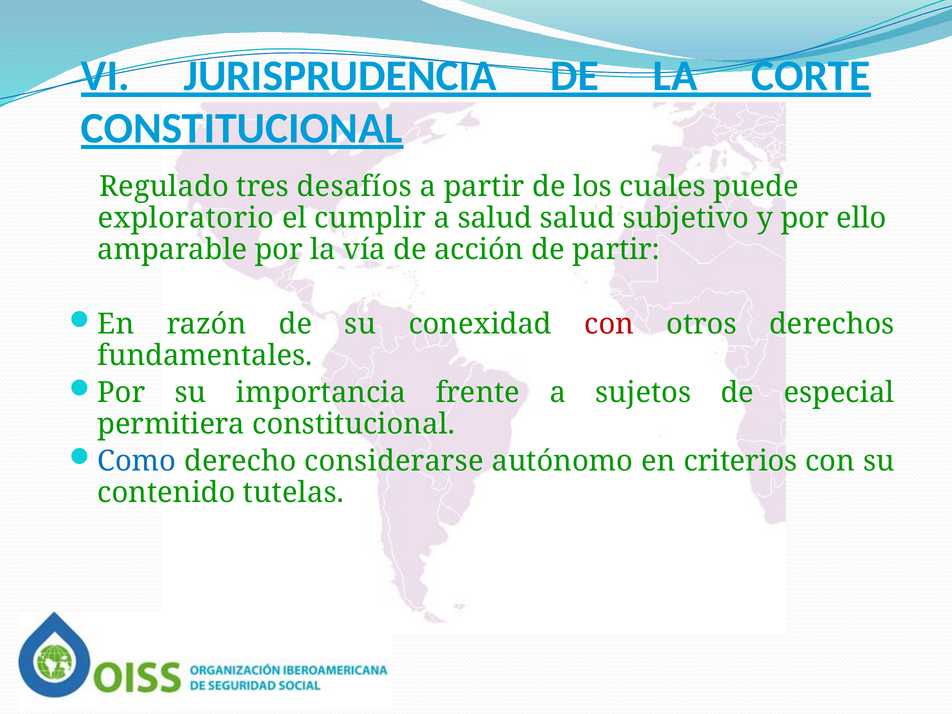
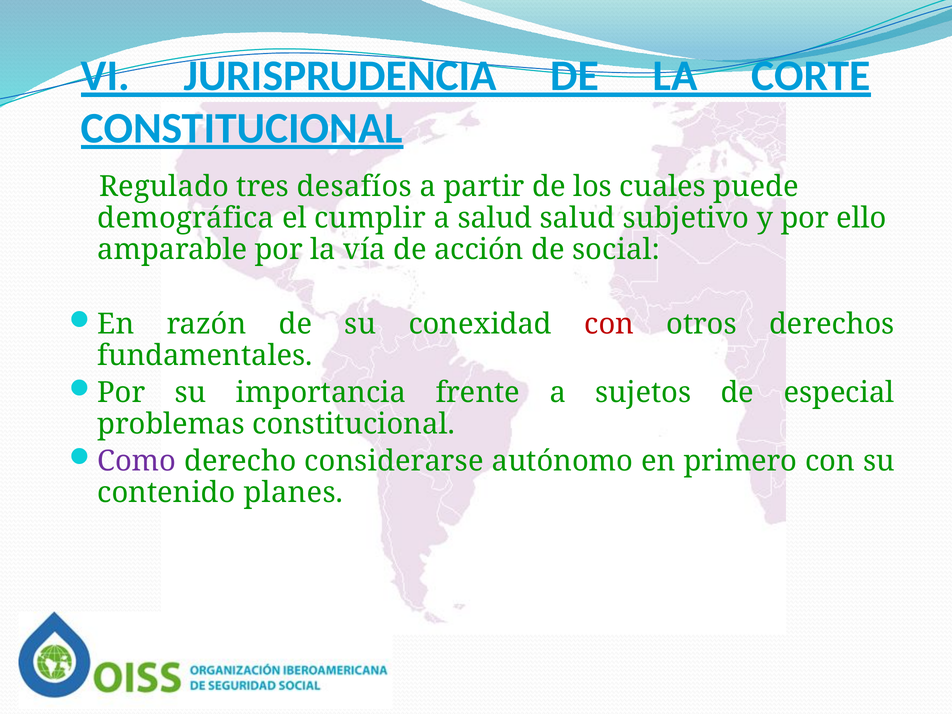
exploratorio: exploratorio -> demográfica (186, 218)
de partir: partir -> social (616, 250)
permitiera: permitiera -> problemas (171, 424)
Como colour: blue -> purple (137, 461)
criterios: criterios -> primero (740, 461)
tutelas: tutelas -> planes (293, 493)
